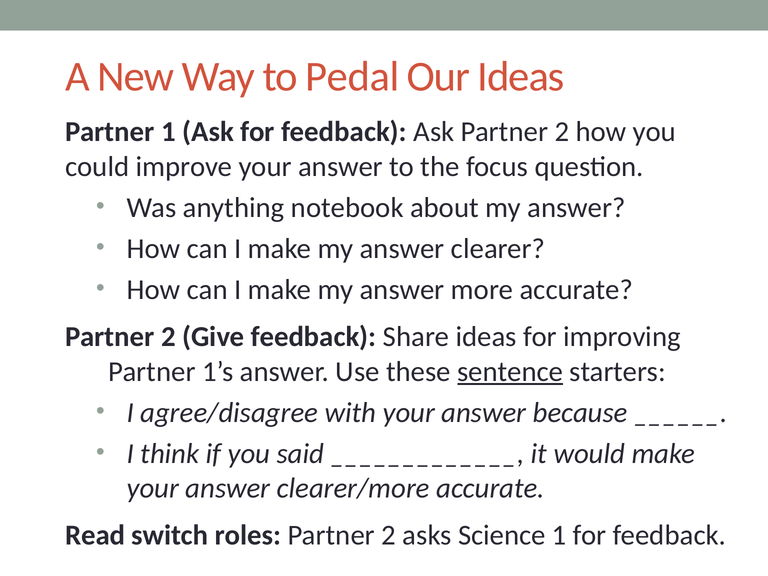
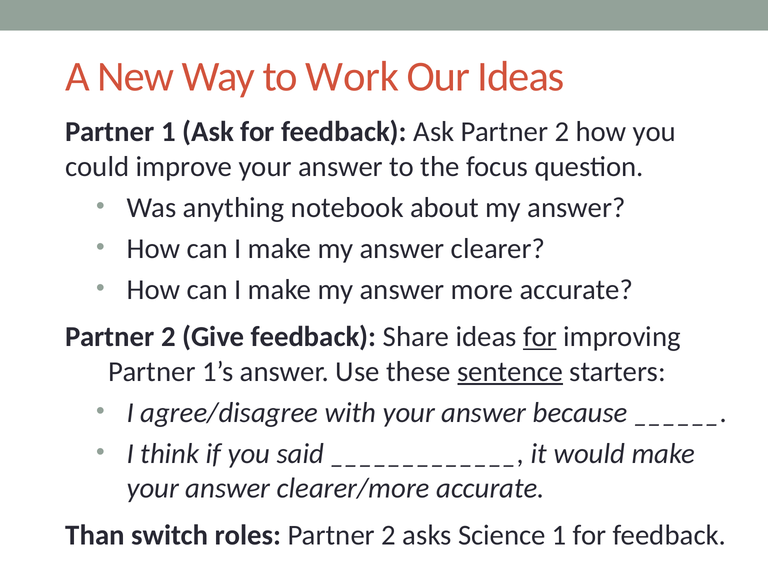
Pedal: Pedal -> Work (352, 77)
for underline: none -> present (540, 337)
Read: Read -> Than (95, 535)
